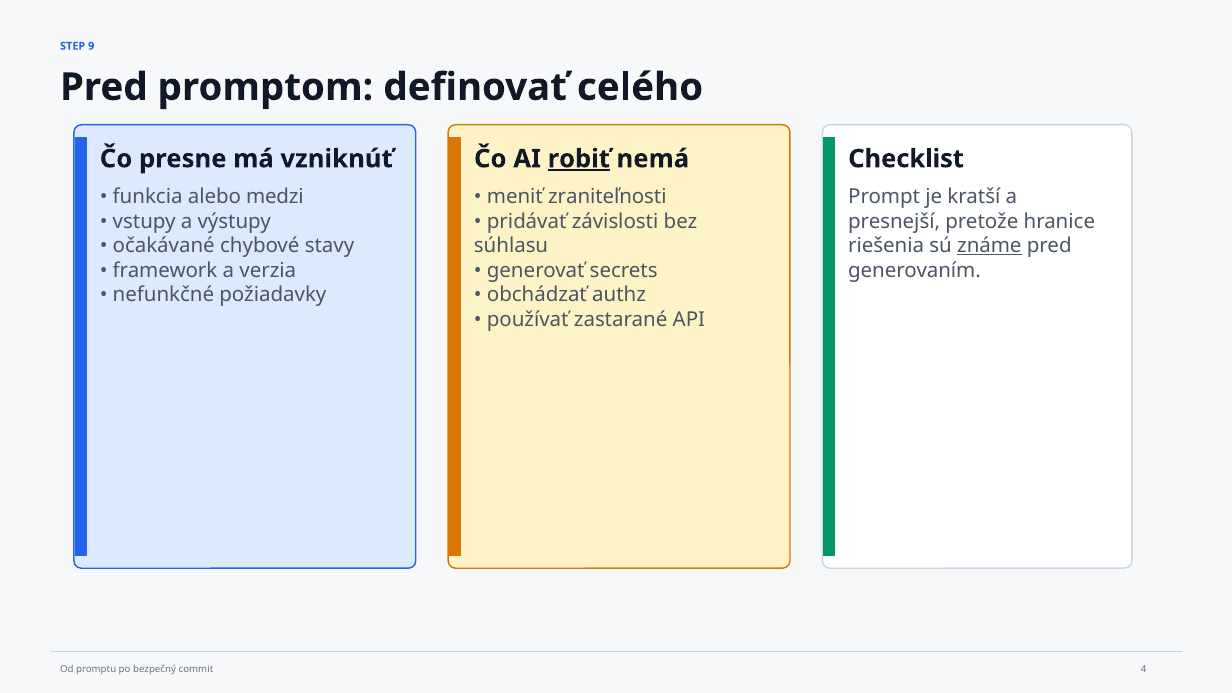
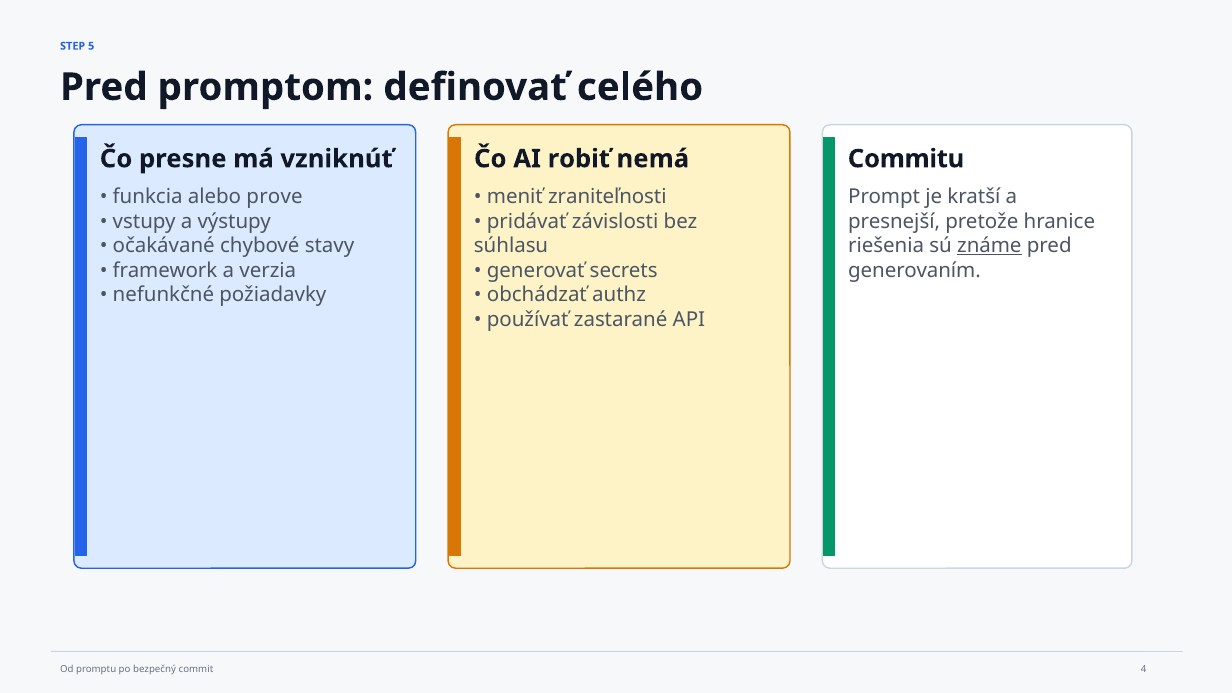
9: 9 -> 5 (91, 46)
robiť underline: present -> none (579, 159)
Checklist: Checklist -> Commitu (906, 159)
medzi: medzi -> prove (275, 197)
